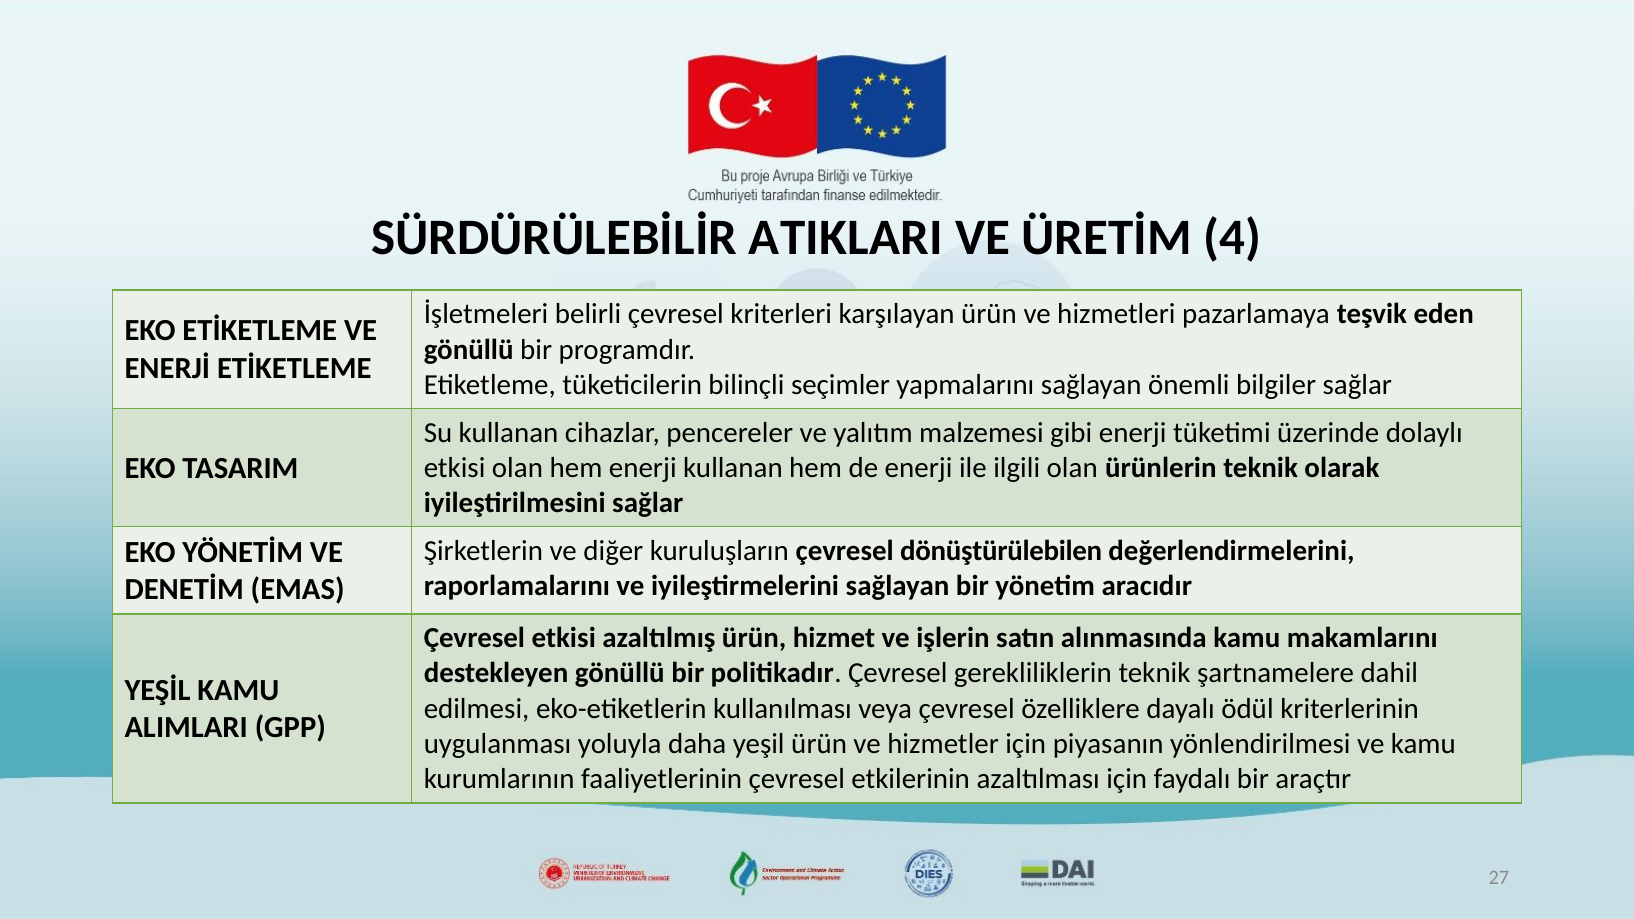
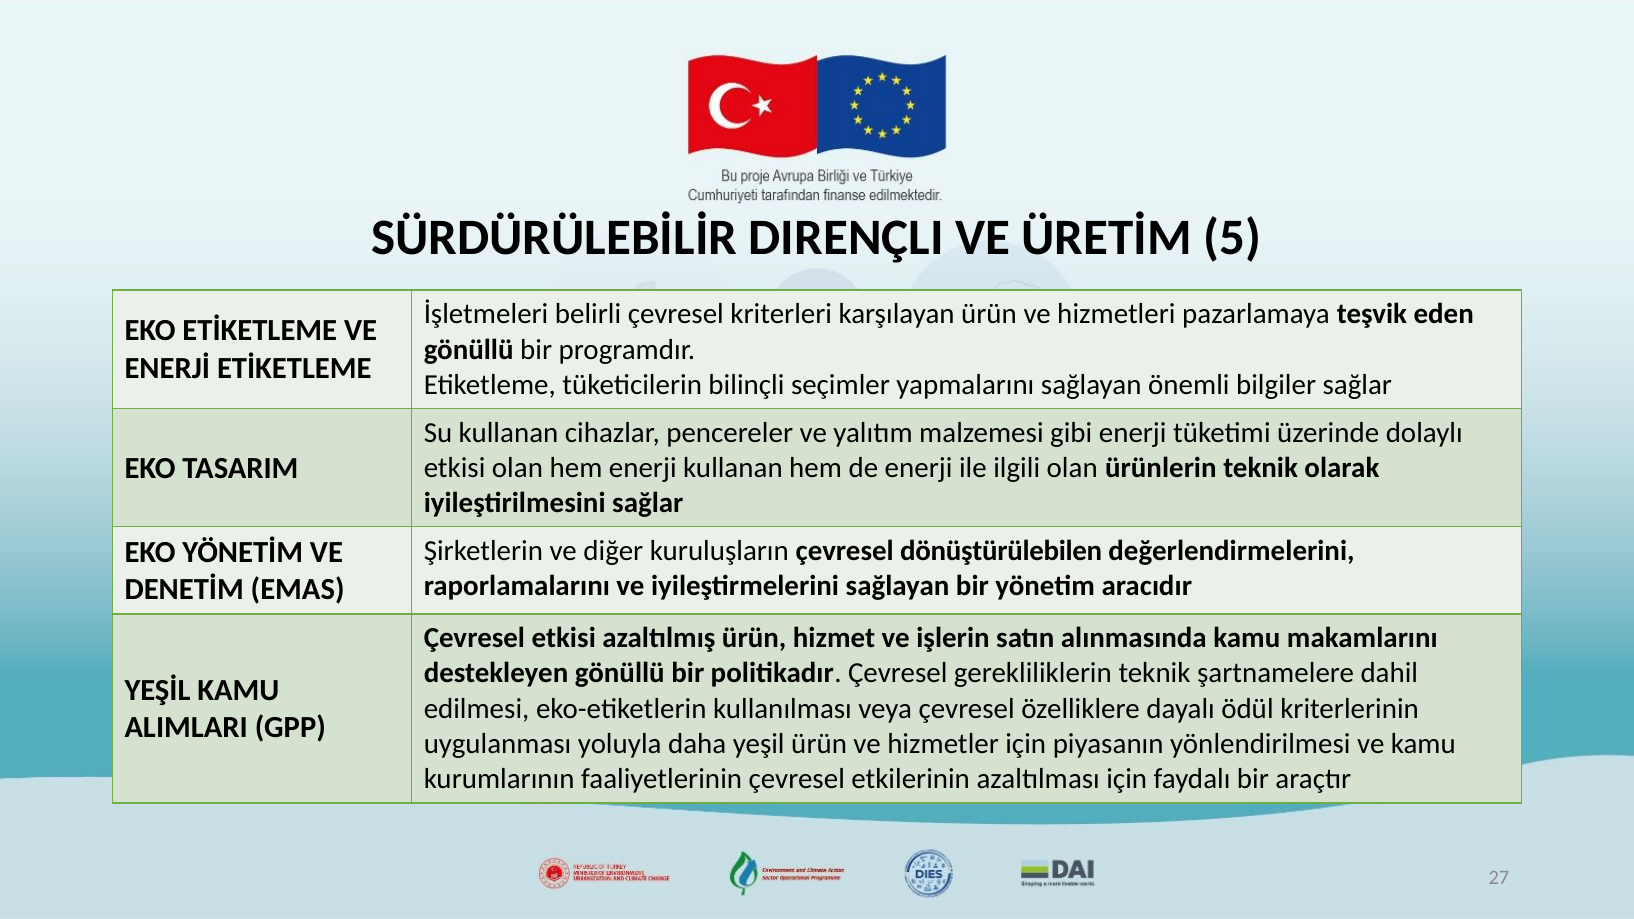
ATIKLARI: ATIKLARI -> DIRENÇLI (846, 237)
4: 4 -> 5 (1232, 237)
